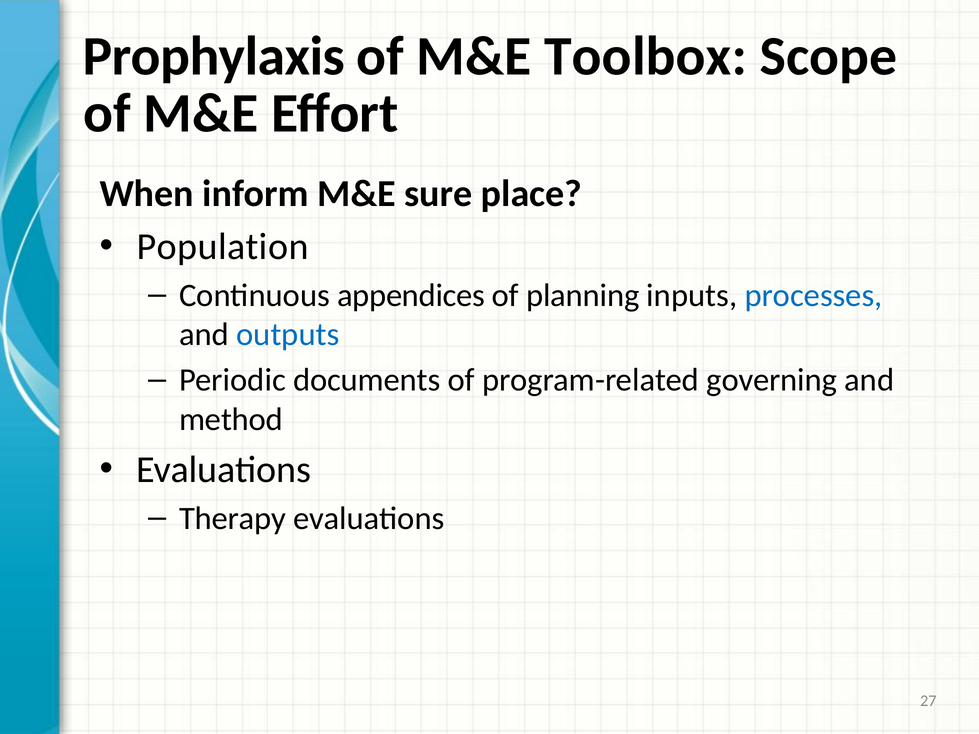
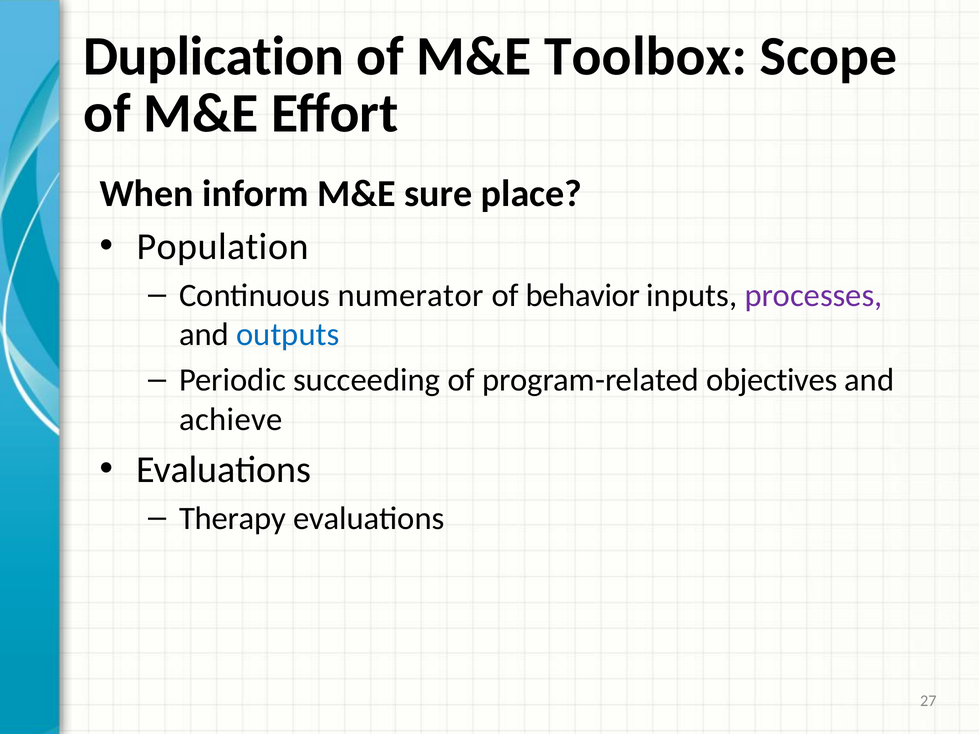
Prophylaxis: Prophylaxis -> Duplication (214, 56)
appendices: appendices -> numerator (411, 295)
planning: planning -> behavior (583, 295)
processes colour: blue -> purple (814, 295)
documents: documents -> succeeding (367, 380)
governing: governing -> objectives (772, 380)
method: method -> achieve (231, 419)
